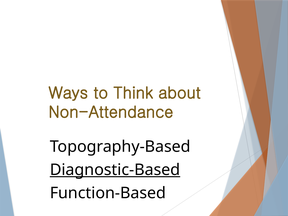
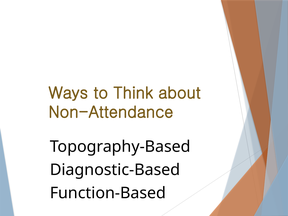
Diagnostic-Based underline: present -> none (115, 170)
